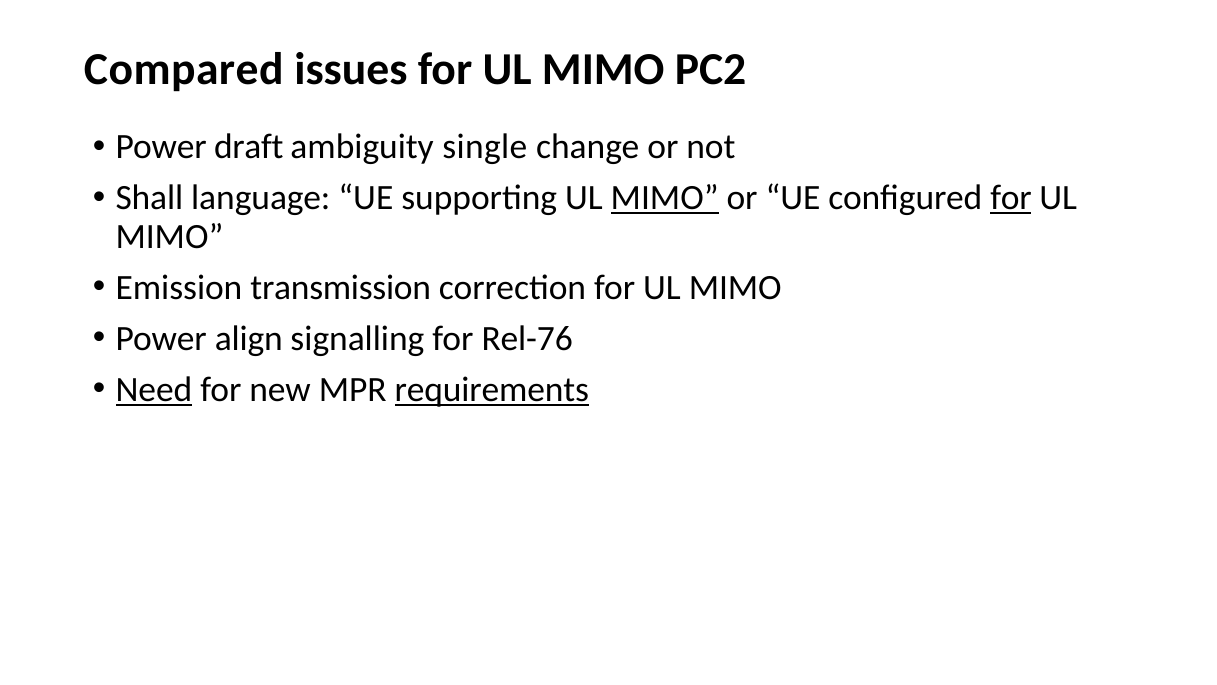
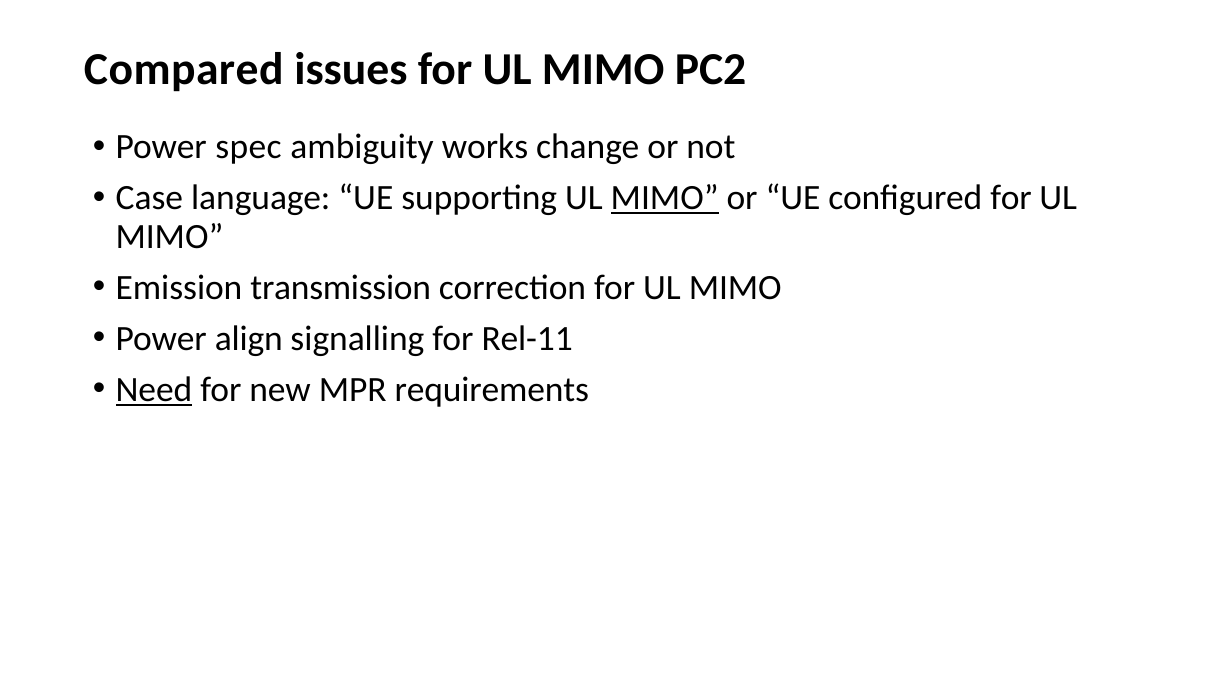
draft: draft -> spec (248, 147)
single: single -> works (485, 147)
Shall: Shall -> Case (149, 198)
for underline: present -> none (1011, 198)
Rel-76: Rel-76 -> Rel-11 (527, 338)
requirements underline: present -> none (492, 389)
